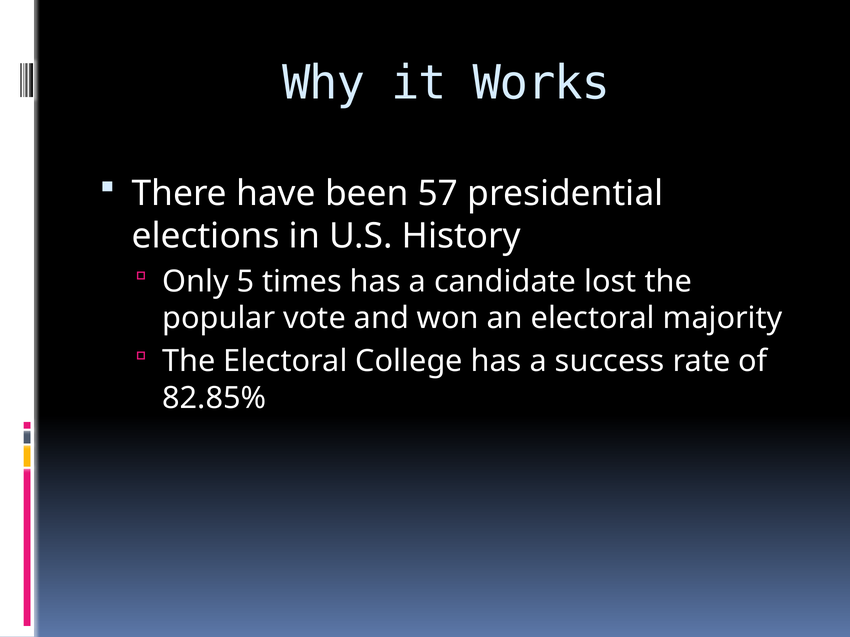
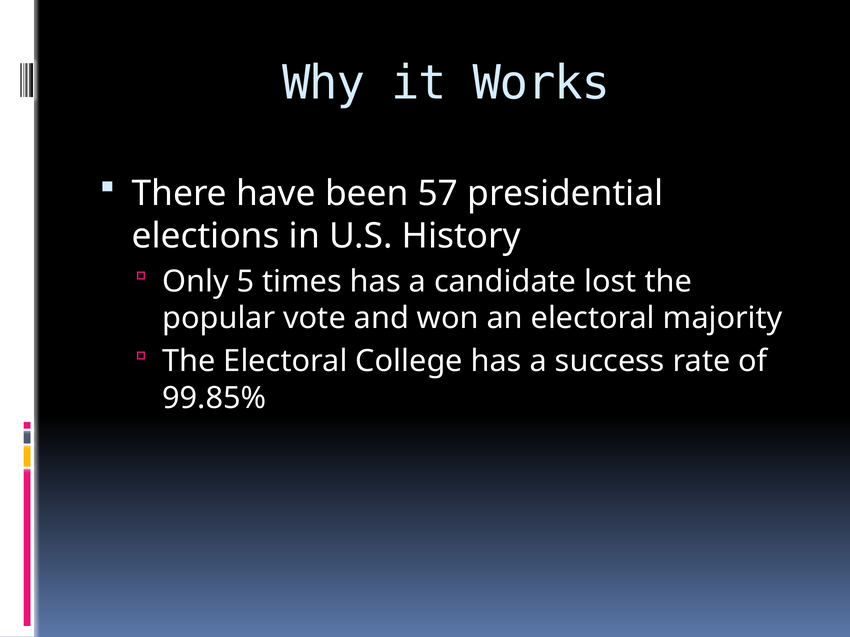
82.85%: 82.85% -> 99.85% (214, 398)
